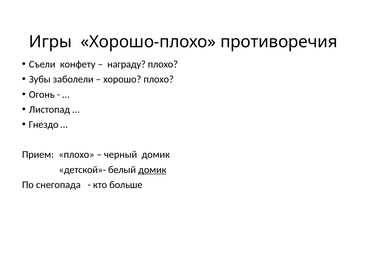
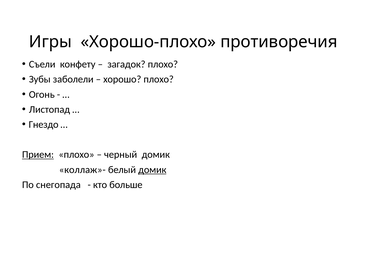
награду: награду -> загадок (126, 64)
Прием underline: none -> present (38, 155)
детской»-: детской»- -> коллаж»- (82, 170)
